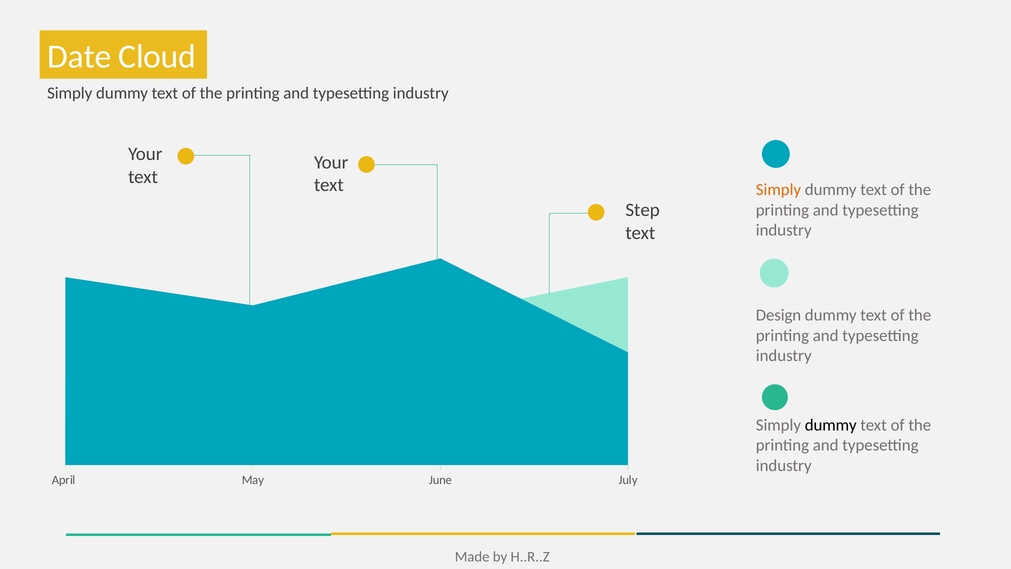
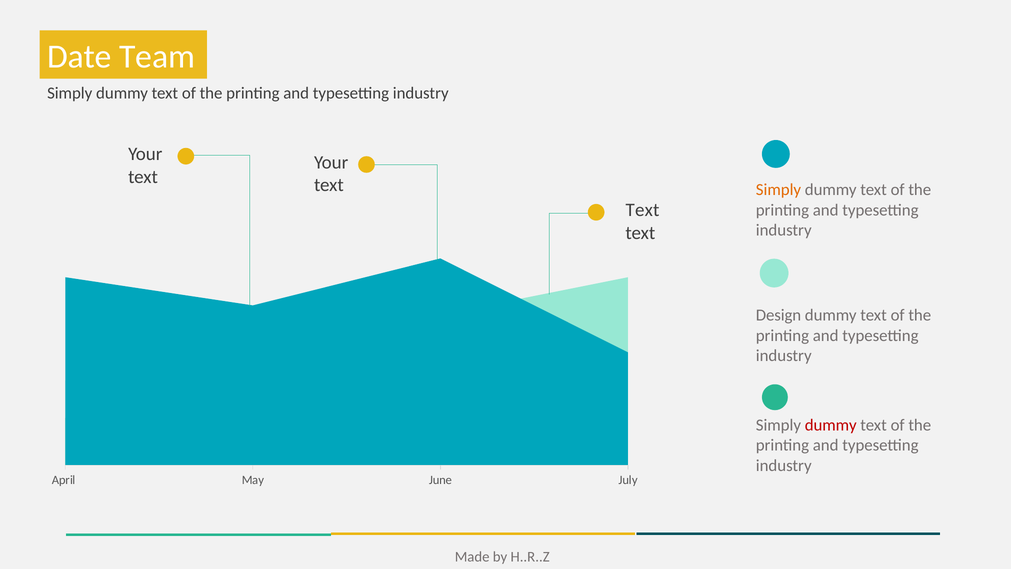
Cloud: Cloud -> Team (157, 56)
Step: Step -> Text (642, 210)
dummy colour: black -> red (831, 425)
